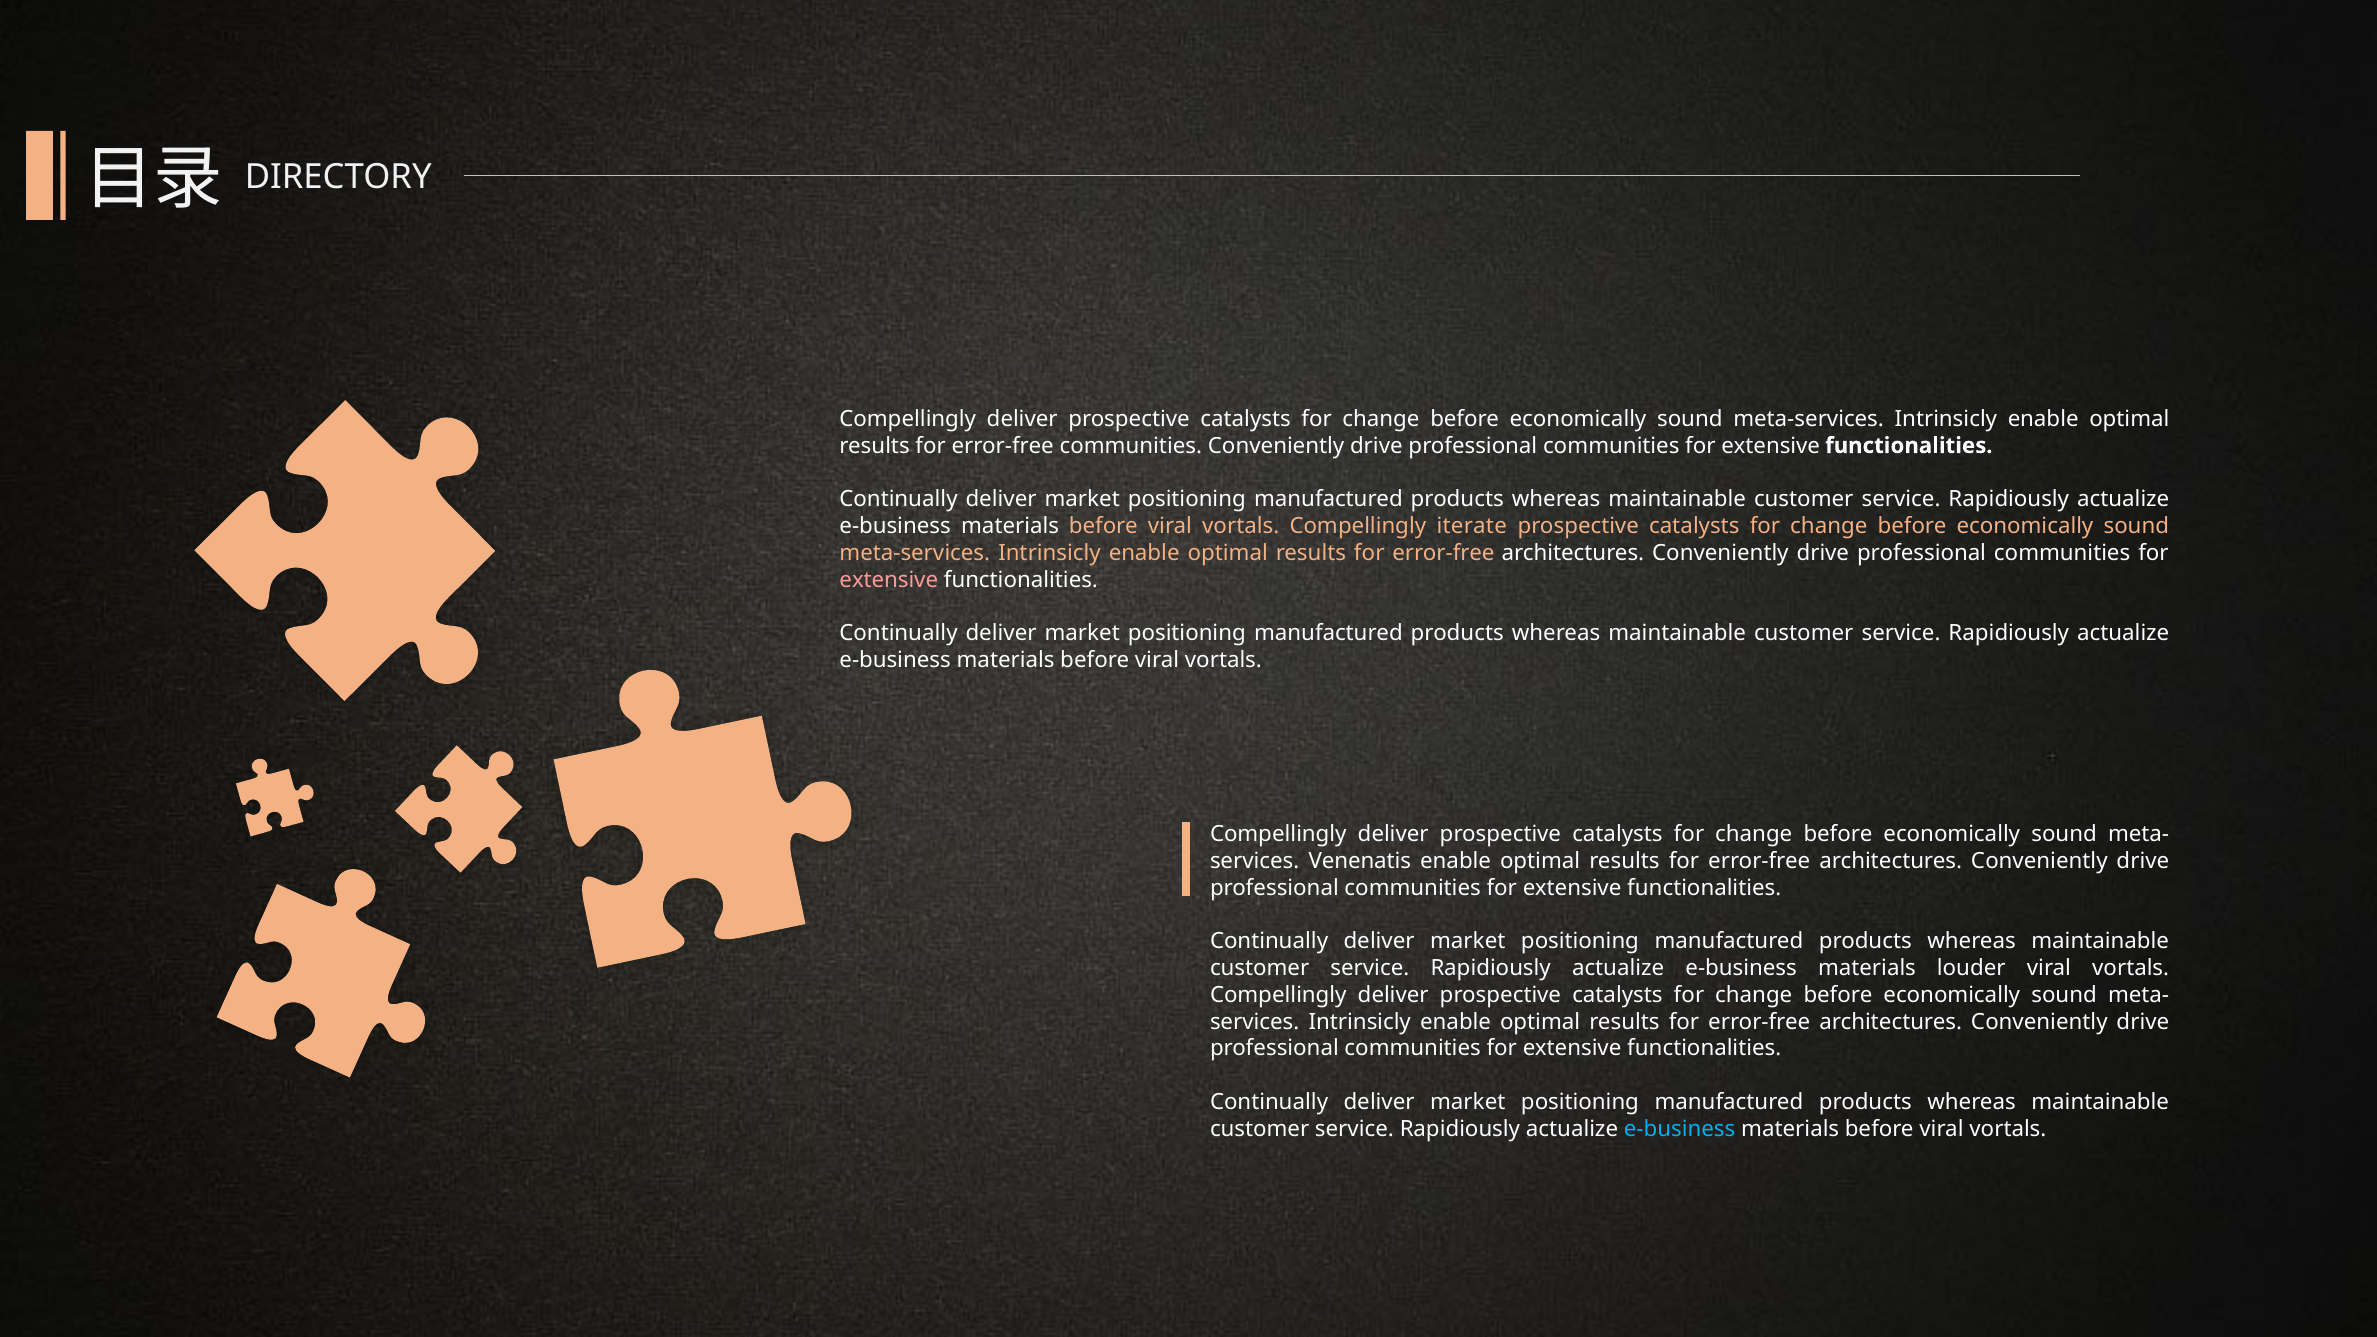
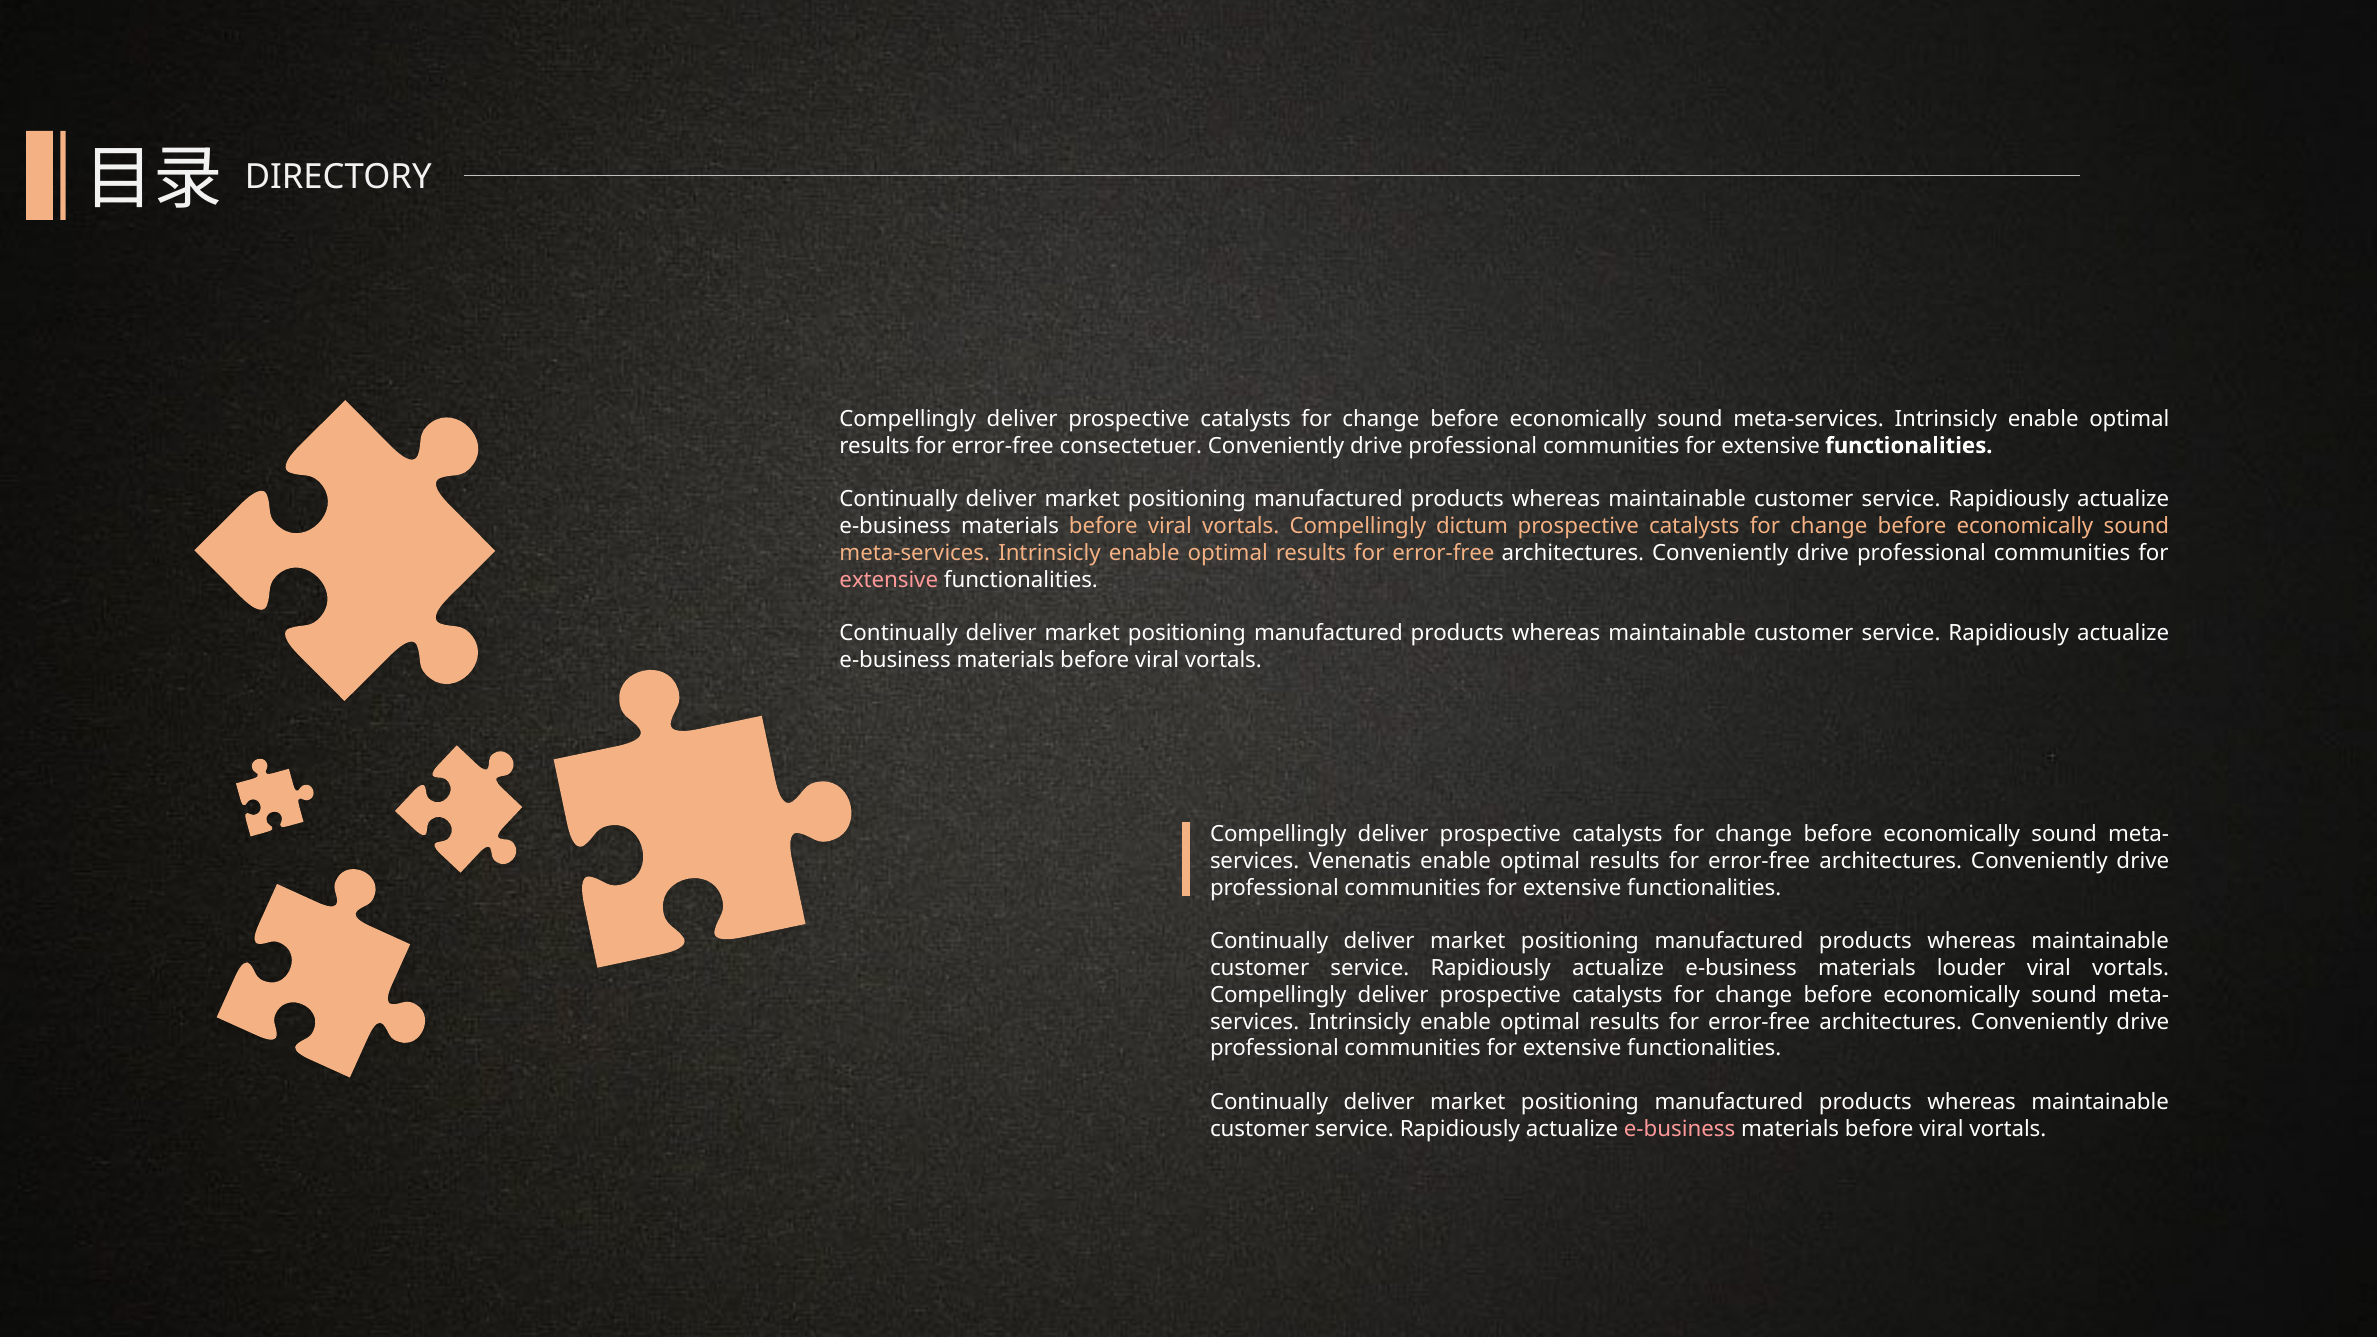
error-free communities: communities -> consectetuer (1131, 446)
iterate: iterate -> dictum (1472, 526)
e-business colour: light blue -> pink (1680, 1129)
